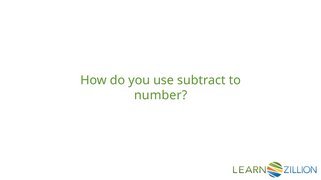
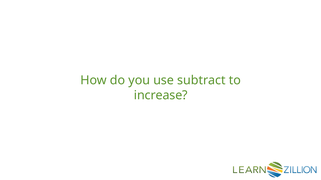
number: number -> increase (161, 96)
